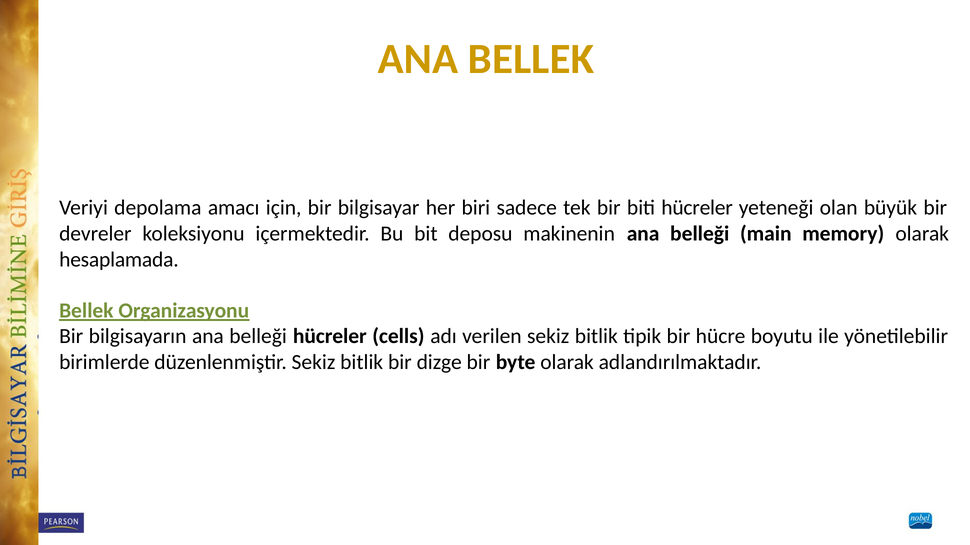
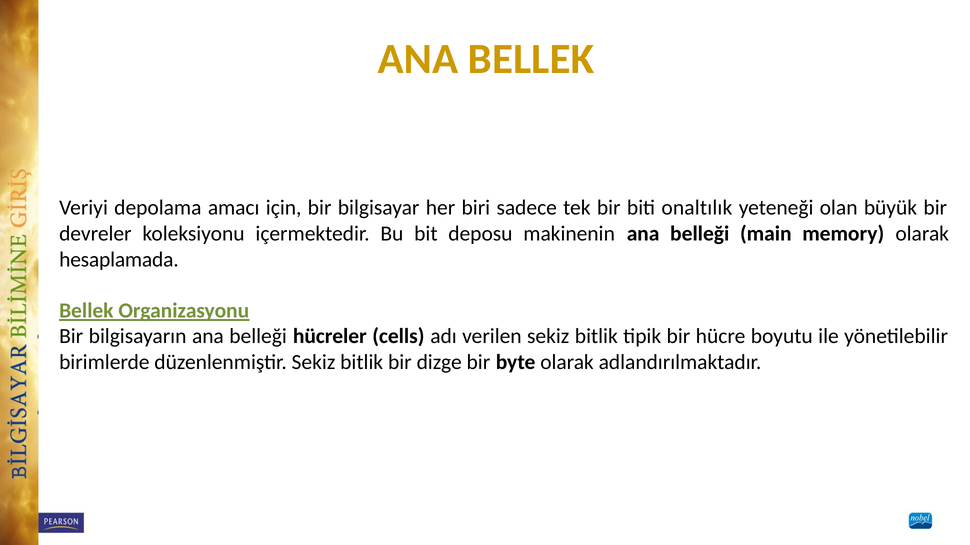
biti hücreler: hücreler -> onaltılık (697, 208)
